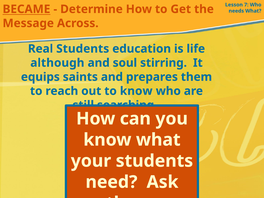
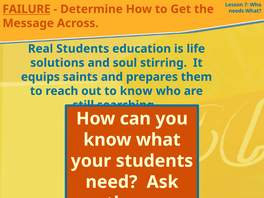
BECAME: BECAME -> FAILURE (27, 9)
although: although -> solutions (57, 63)
